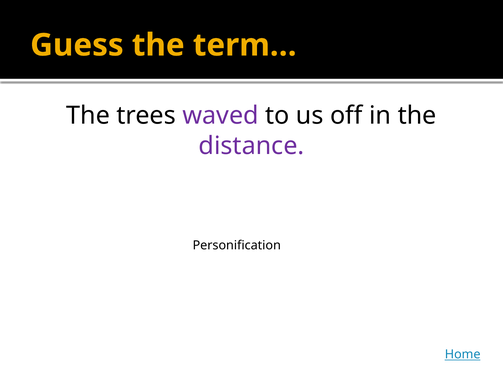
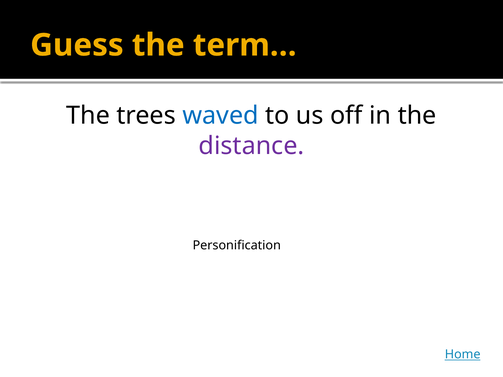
waved colour: purple -> blue (221, 116)
